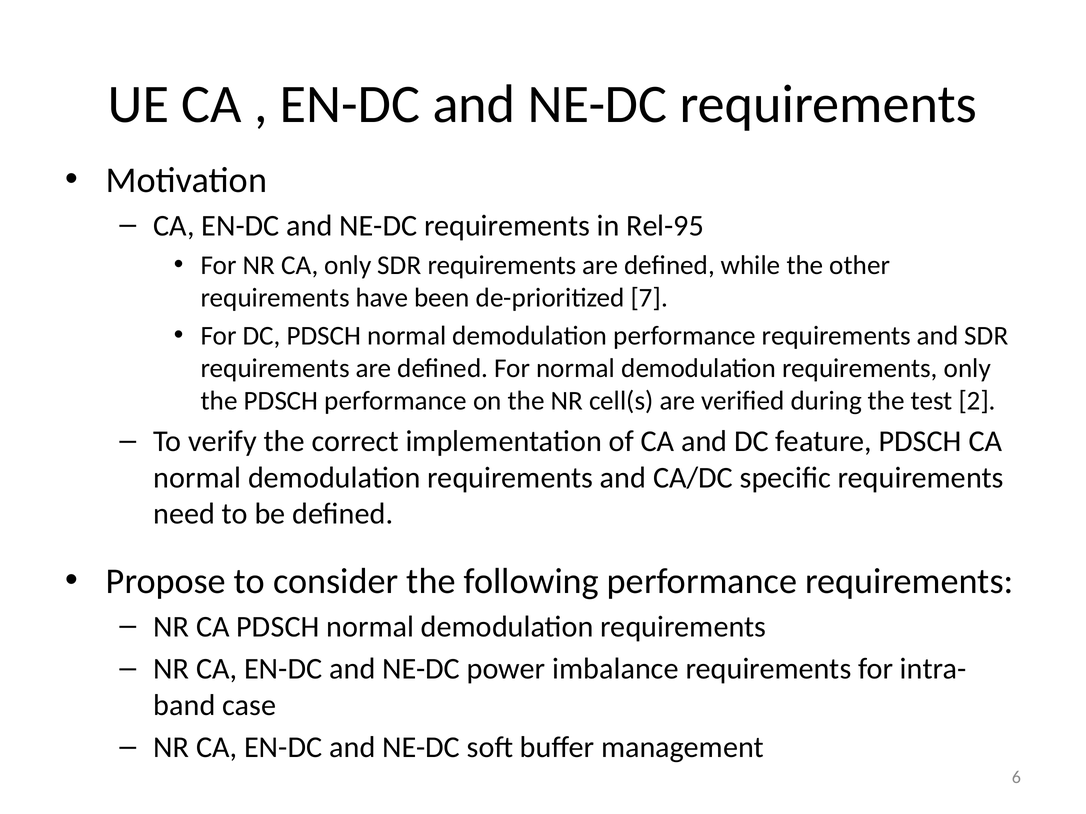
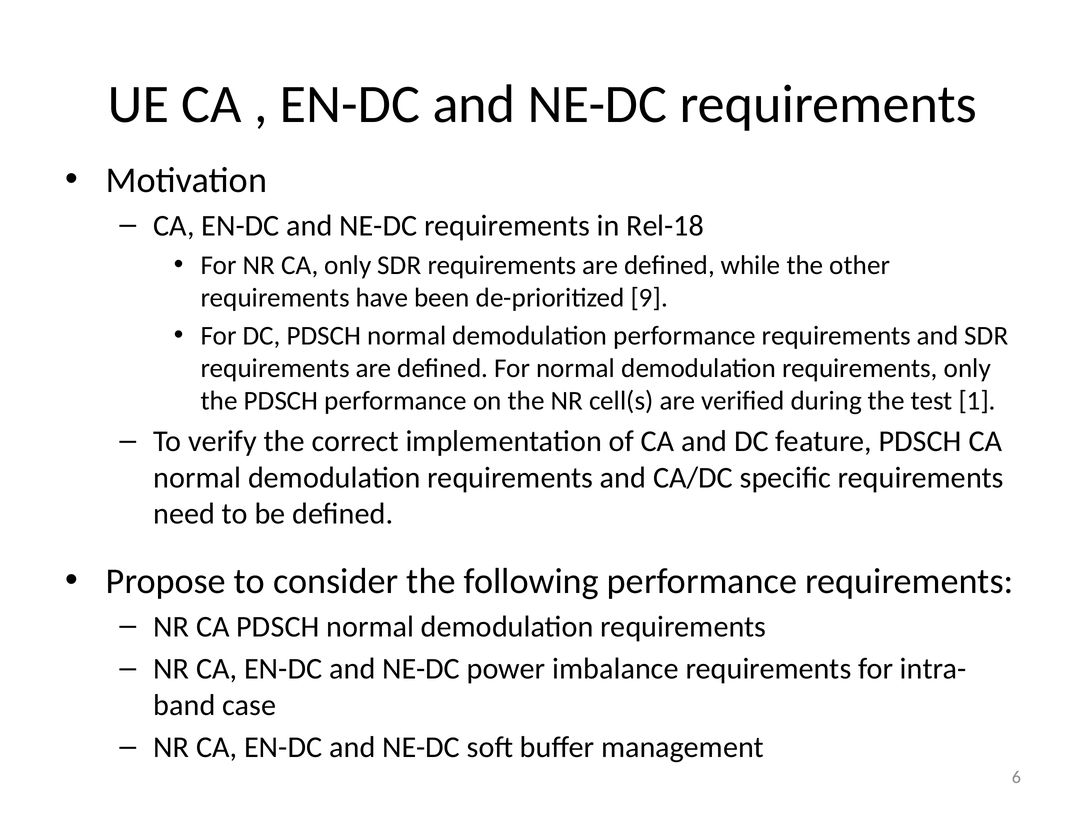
Rel-95: Rel-95 -> Rel-18 (665, 226)
7: 7 -> 9 (649, 298)
2: 2 -> 1 (977, 401)
